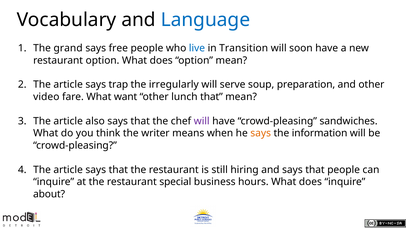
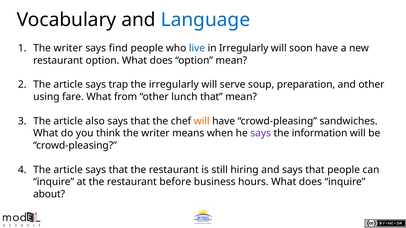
grand: grand -> writer (68, 48)
free: free -> find (118, 48)
in Transition: Transition -> Irregularly (244, 48)
video: video -> using (46, 97)
want: want -> from (126, 97)
will colour: purple -> orange (202, 121)
says colour: orange -> purple (261, 134)
special: special -> before (175, 182)
